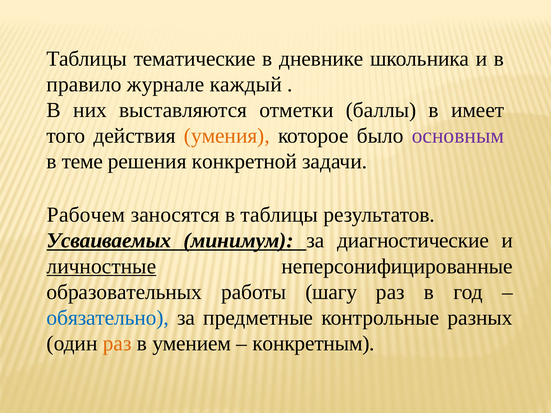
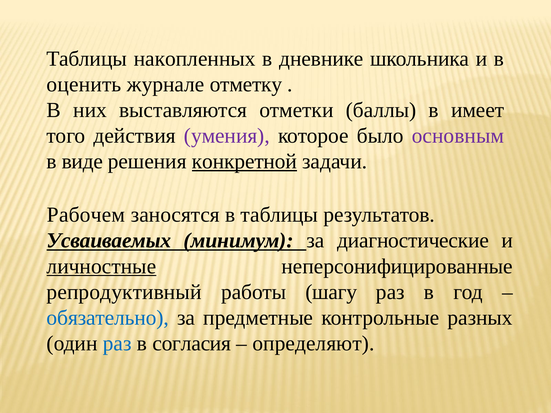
тематические: тематические -> накопленных (195, 59)
правило: правило -> оценить (84, 84)
каждый: каждый -> отметку (246, 84)
умения colour: orange -> purple (227, 136)
теме: теме -> виде (82, 162)
конкретной underline: none -> present (244, 162)
образовательных: образовательных -> репродуктивный (124, 292)
раз colour: orange -> blue (117, 344)
умением: умением -> согласия (192, 344)
конкретным: конкретным -> определяют (313, 344)
